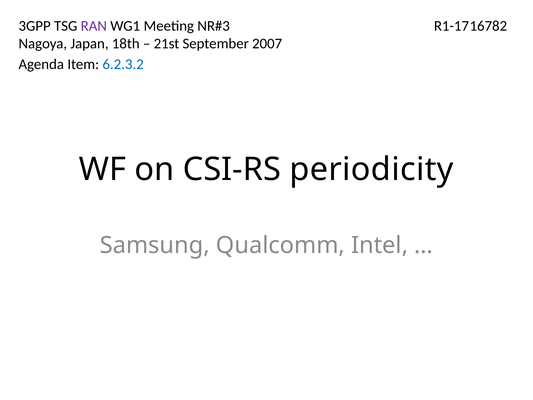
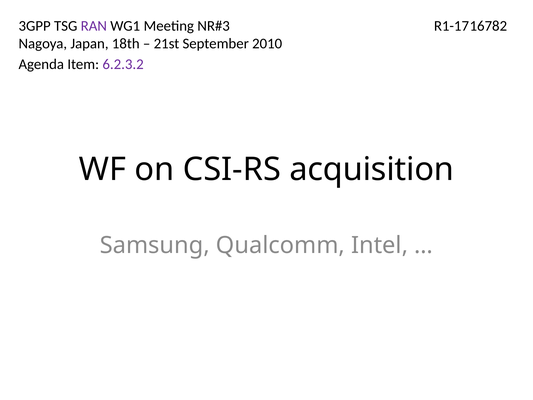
2007: 2007 -> 2010 (267, 44)
6.2.3.2 colour: blue -> purple (123, 64)
periodicity: periodicity -> acquisition (372, 169)
